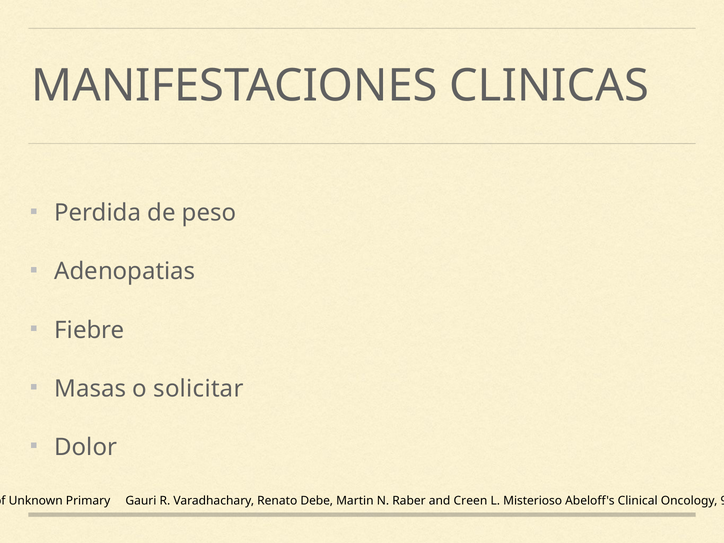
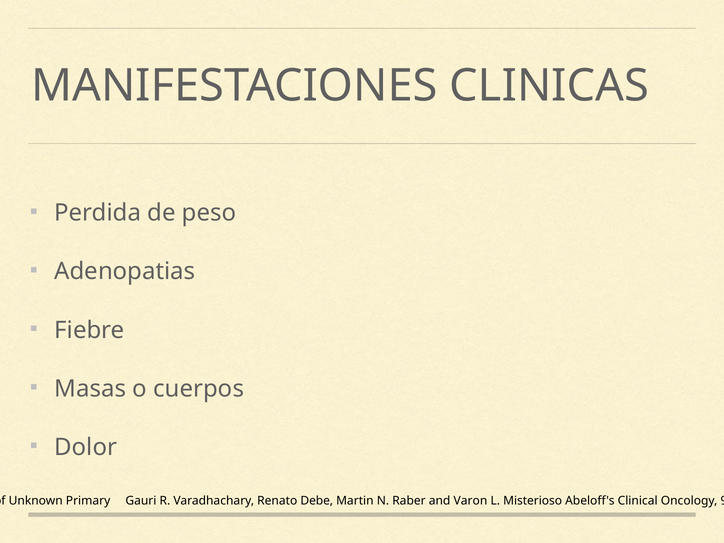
solicitar: solicitar -> cuerpos (199, 389)
Creen: Creen -> Varon (470, 501)
